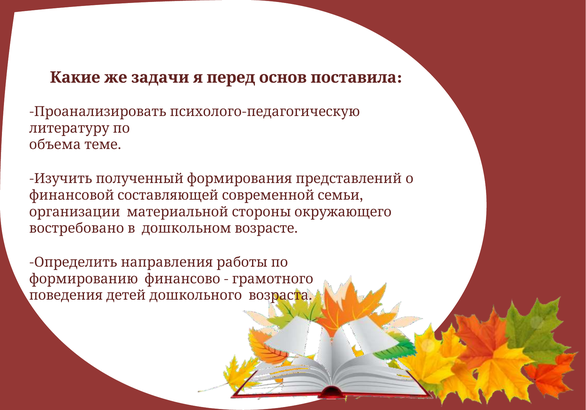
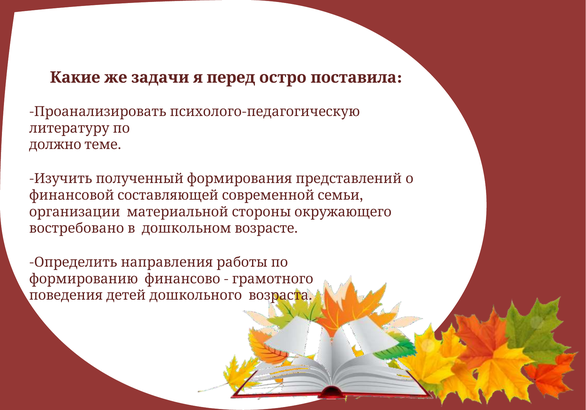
основ: основ -> остро (283, 77)
объема: объема -> должно (55, 145)
